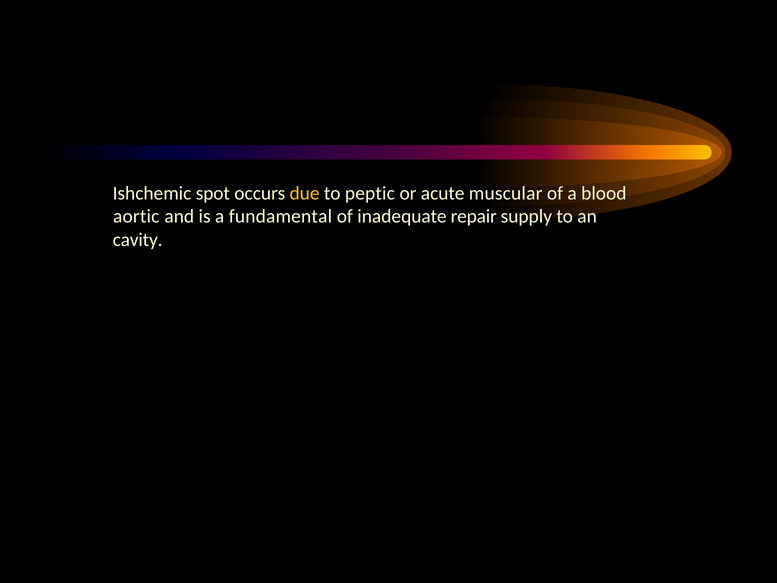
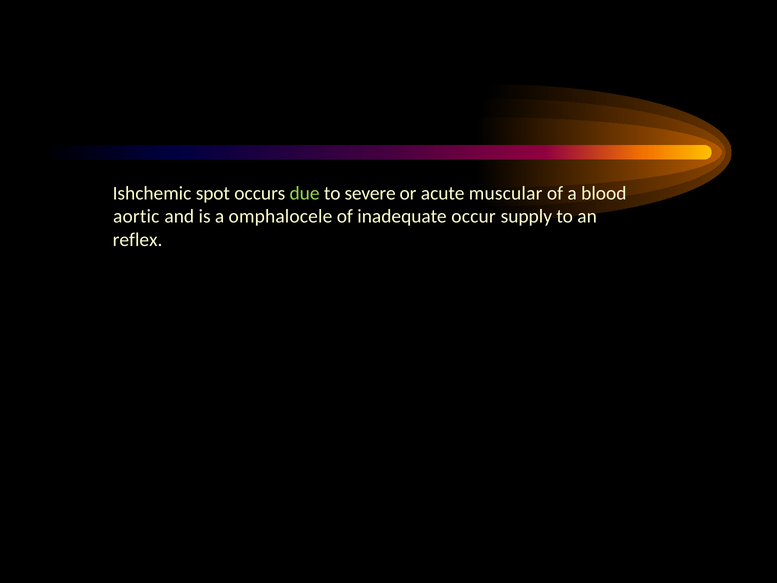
due colour: yellow -> light green (305, 193)
peptic: peptic -> severe (370, 193)
fundamental: fundamental -> omphalocele (280, 216)
repair: repair -> occur (474, 216)
cavity: cavity -> reflex (138, 240)
